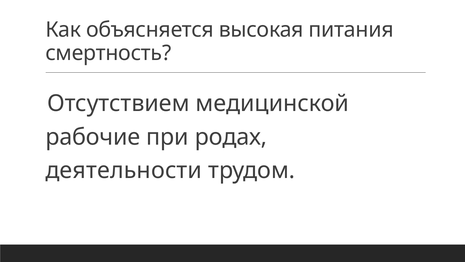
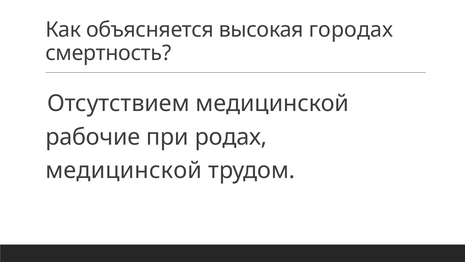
питания: питания -> городах (351, 30)
деятельности: деятельности -> медицинской (124, 170)
